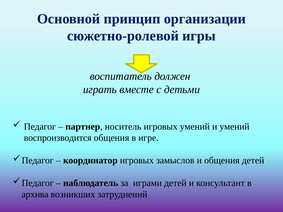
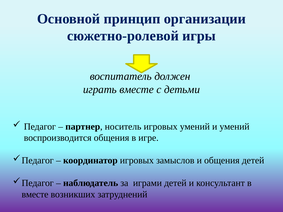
архива: архива -> вместе (35, 195)
